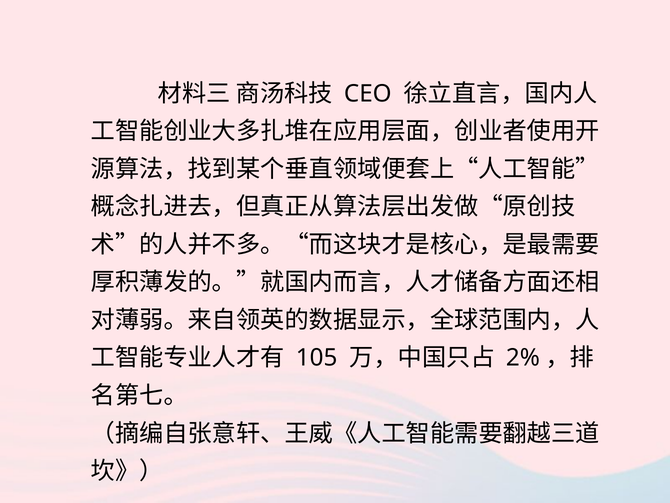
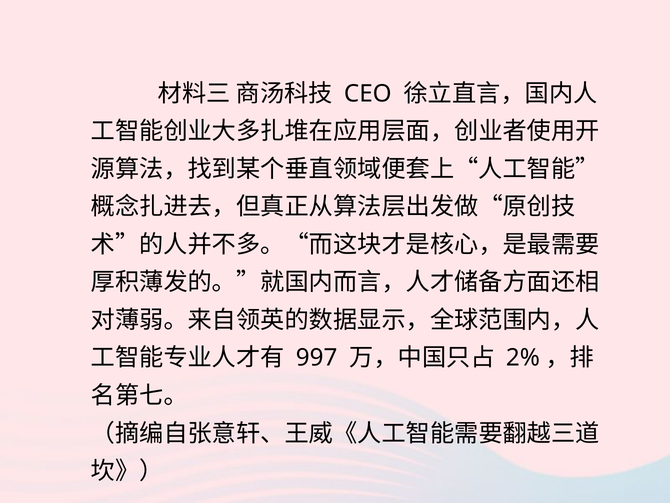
105: 105 -> 997 (317, 358)
